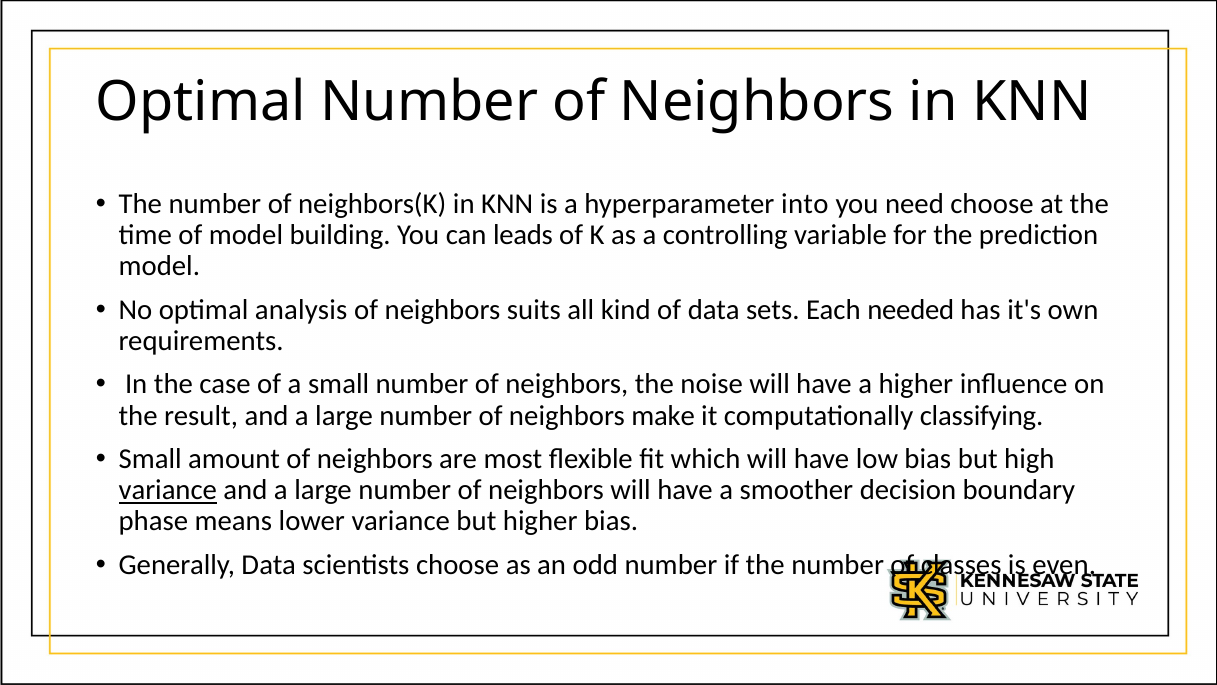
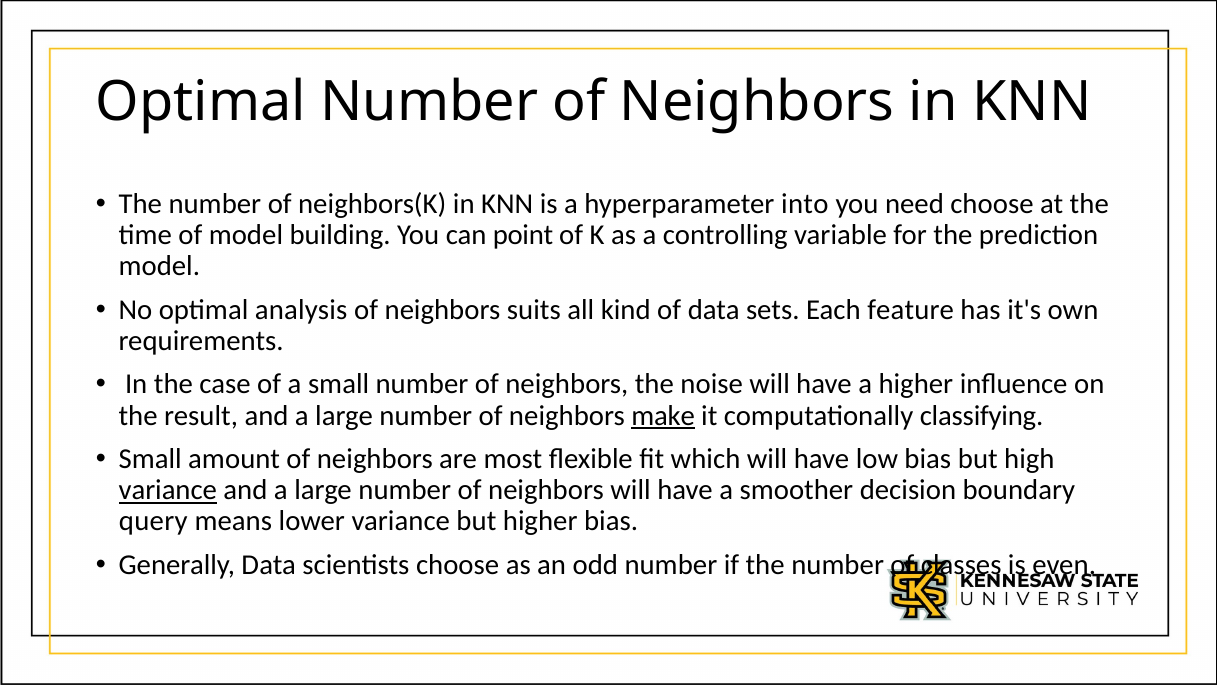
leads: leads -> point (523, 235)
needed: needed -> feature (911, 309)
make underline: none -> present (663, 415)
phase: phase -> query (153, 521)
